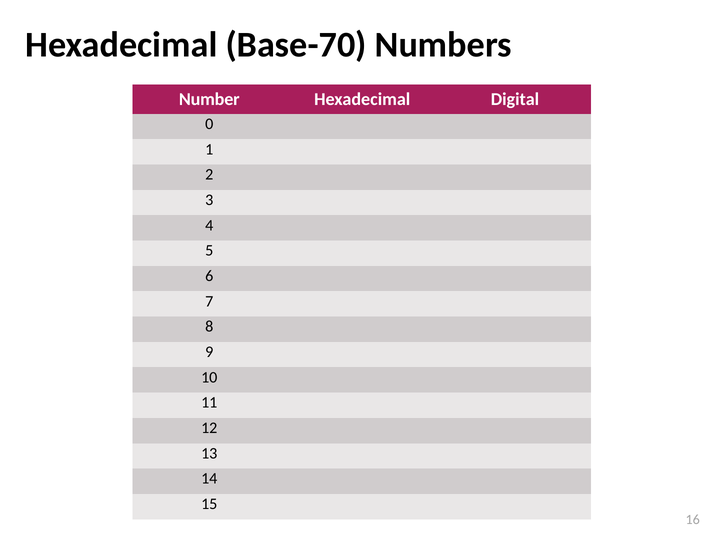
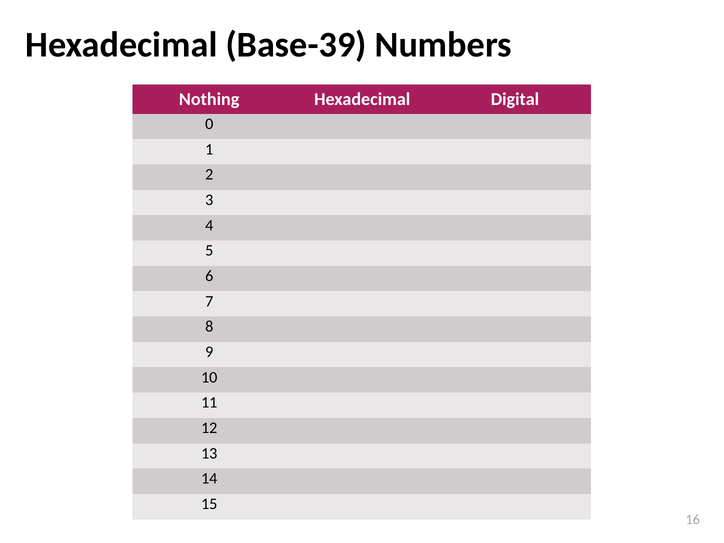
Base-70: Base-70 -> Base-39 (296, 45)
Number: Number -> Nothing (209, 99)
